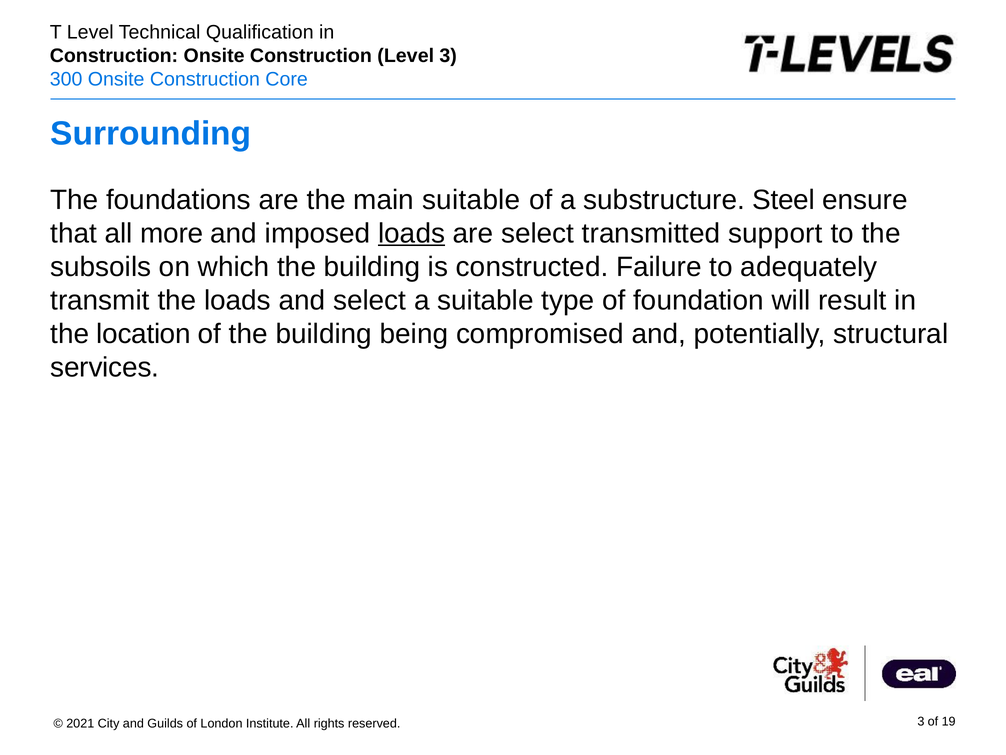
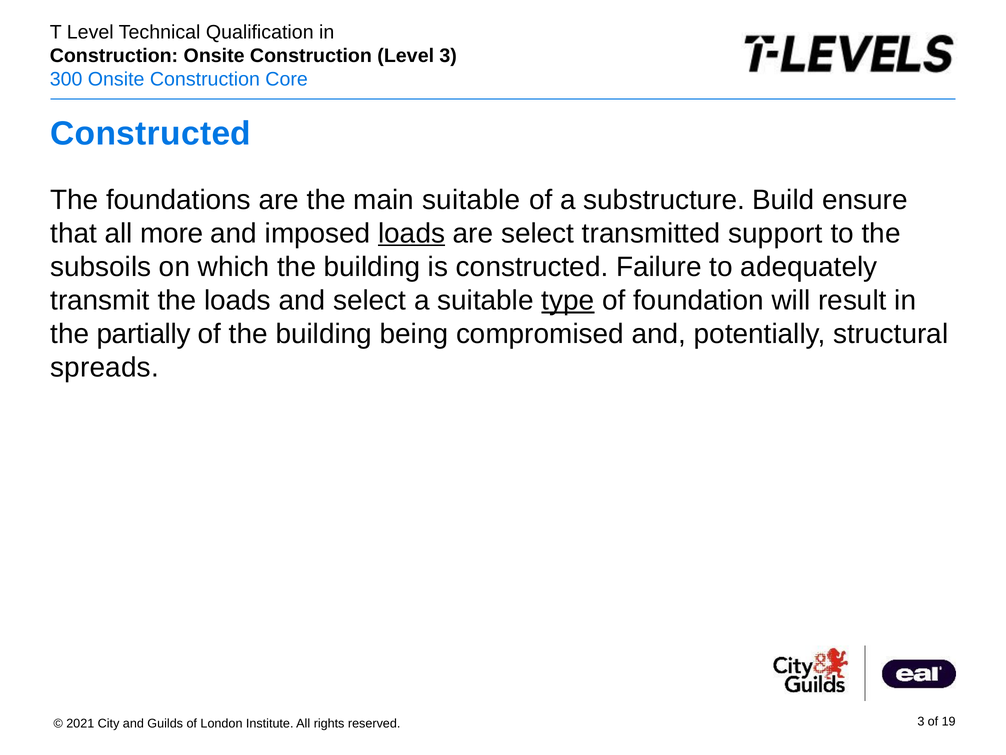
Surrounding: Surrounding -> Constructed (151, 133)
Steel: Steel -> Build (783, 200)
type underline: none -> present (568, 300)
location: location -> partially (144, 334)
services: services -> spreads (105, 367)
